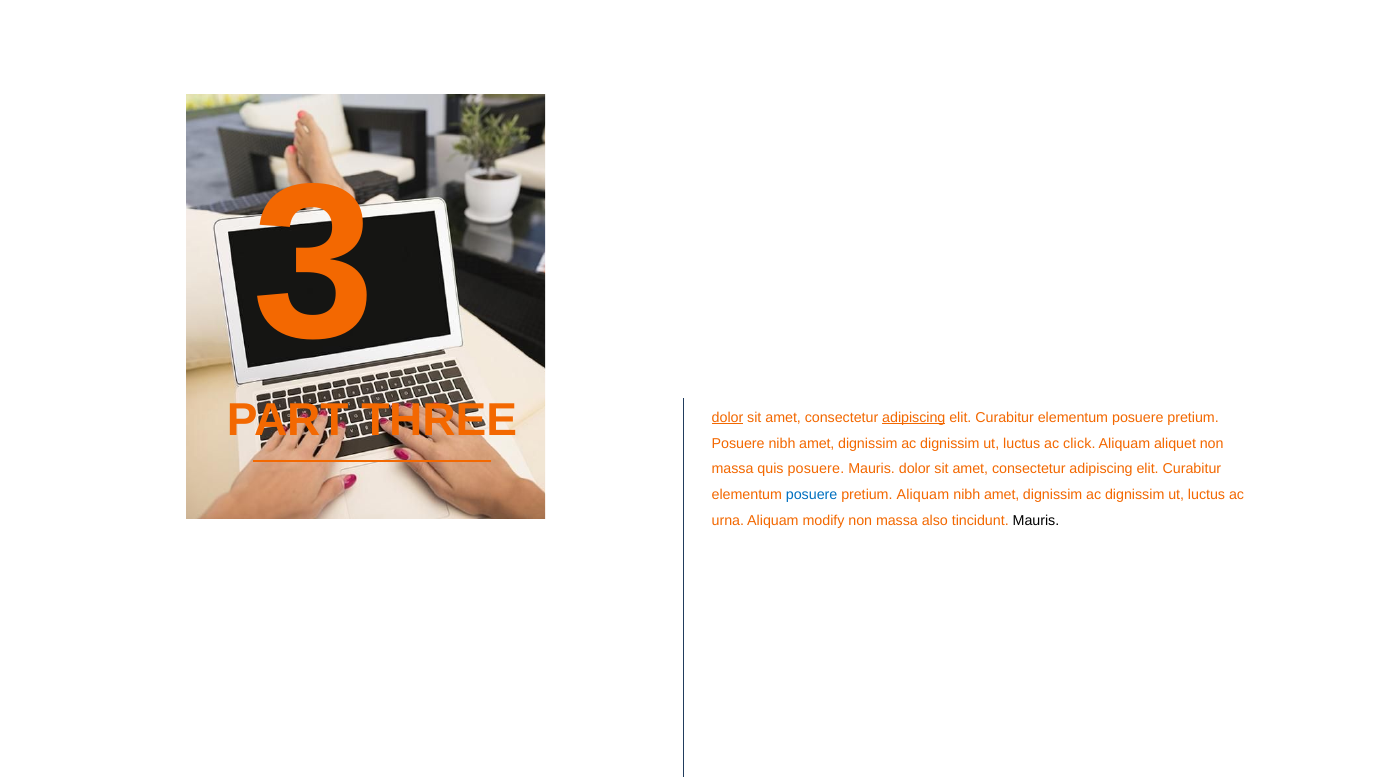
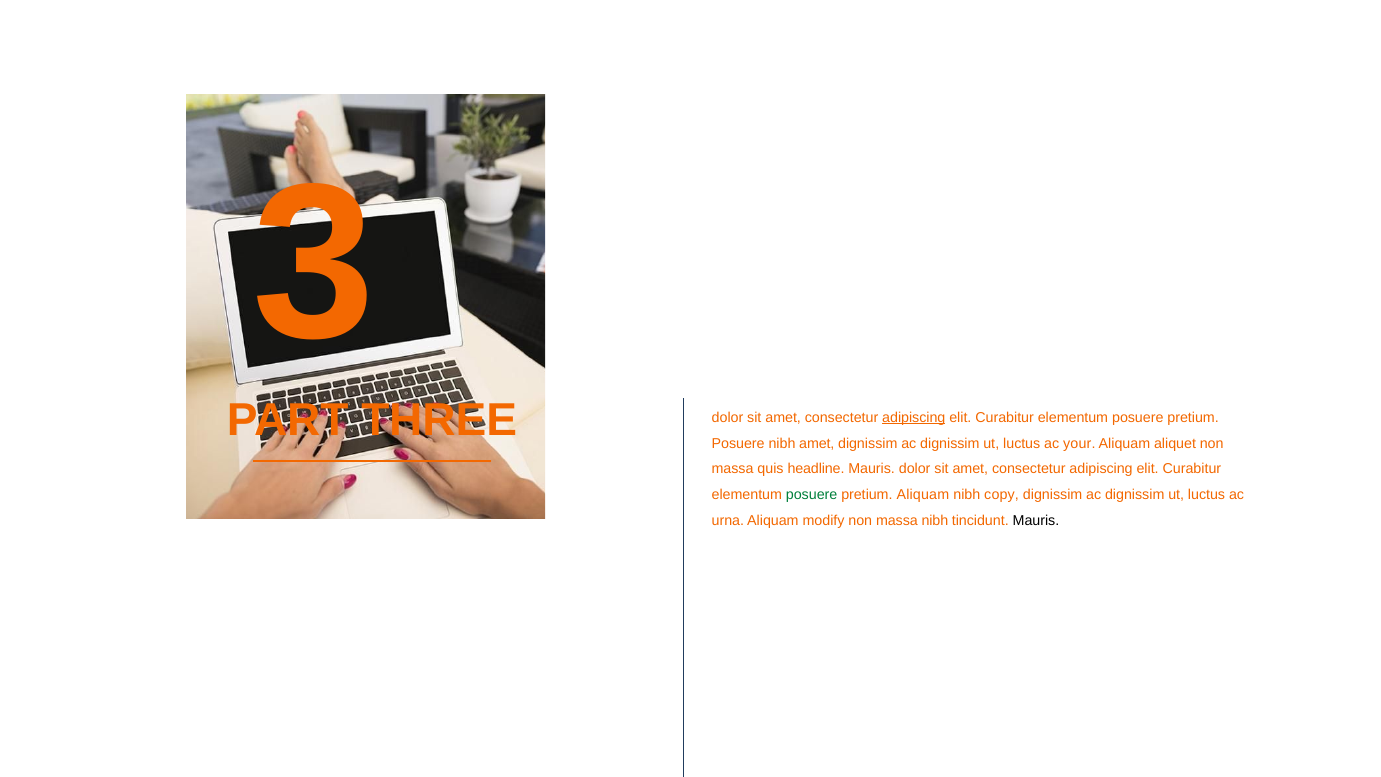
dolor underline: present -> none (728, 417)
click: click -> your (1079, 443)
quis posuere: posuere -> headline (816, 469)
posuere colour: blue -> green (812, 495)
amet: amet -> copy (1002, 495)
massa also: also -> nibh (935, 520)
